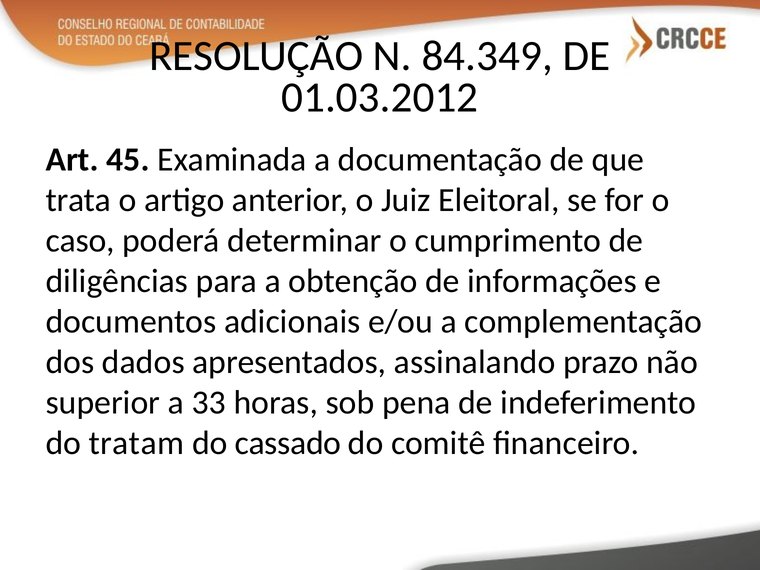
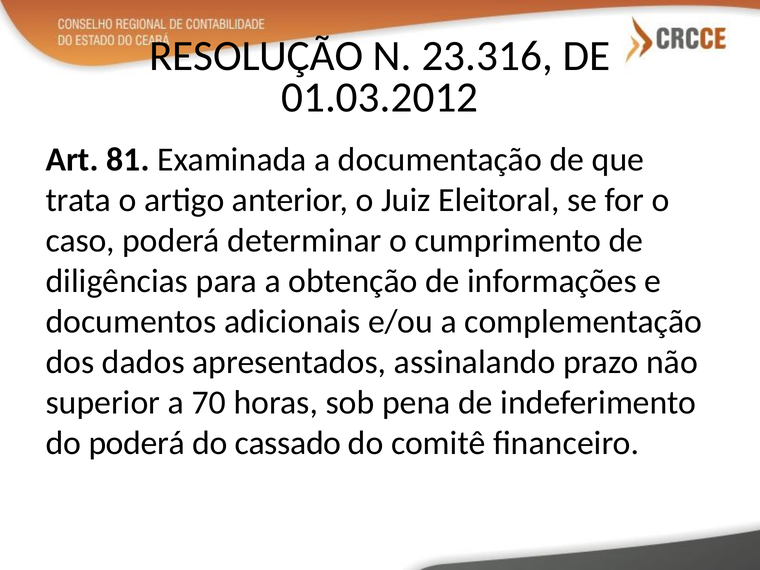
84.349: 84.349 -> 23.316 (487, 56)
45: 45 -> 81 (128, 159)
33: 33 -> 70 (209, 403)
do tratam: tratam -> poderá (137, 443)
